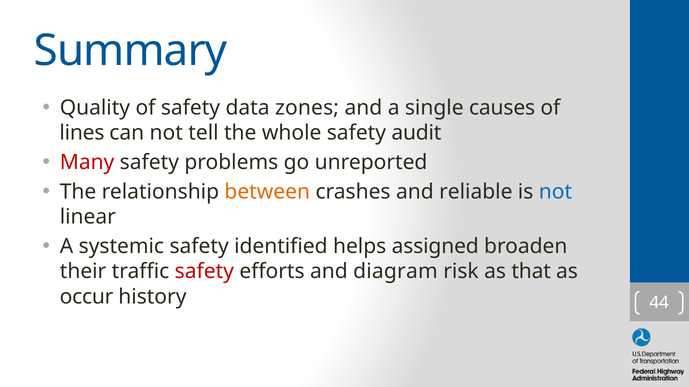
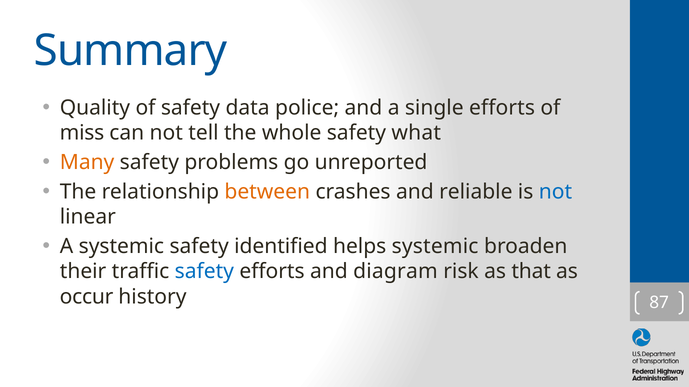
zones: zones -> police (307, 108)
single causes: causes -> efforts (502, 108)
lines: lines -> miss (82, 133)
audit: audit -> what (416, 133)
Many colour: red -> orange (87, 163)
helps assigned: assigned -> systemic (435, 247)
safety colour: red -> blue (204, 272)
44: 44 -> 87 (659, 303)
